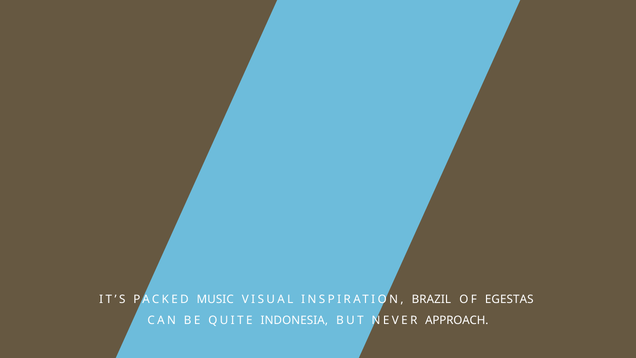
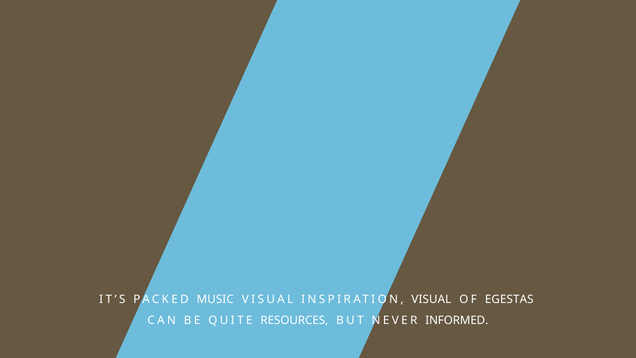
INSPIRATION BRAZIL: BRAZIL -> VISUAL (431, 299)
INDONESIA: INDONESIA -> RESOURCES (294, 320)
APPROACH: APPROACH -> INFORMED (457, 320)
